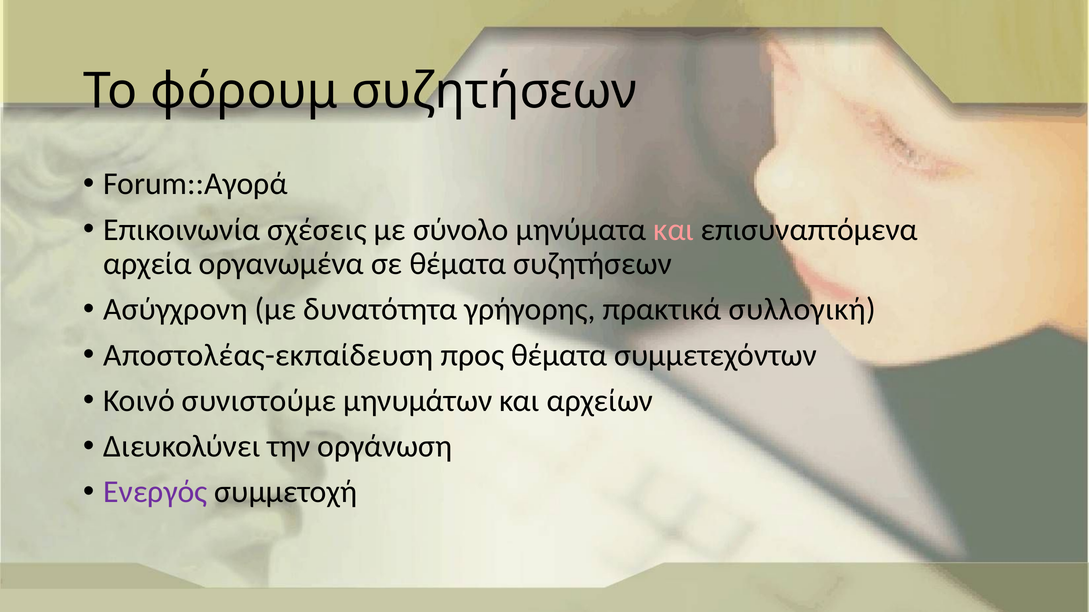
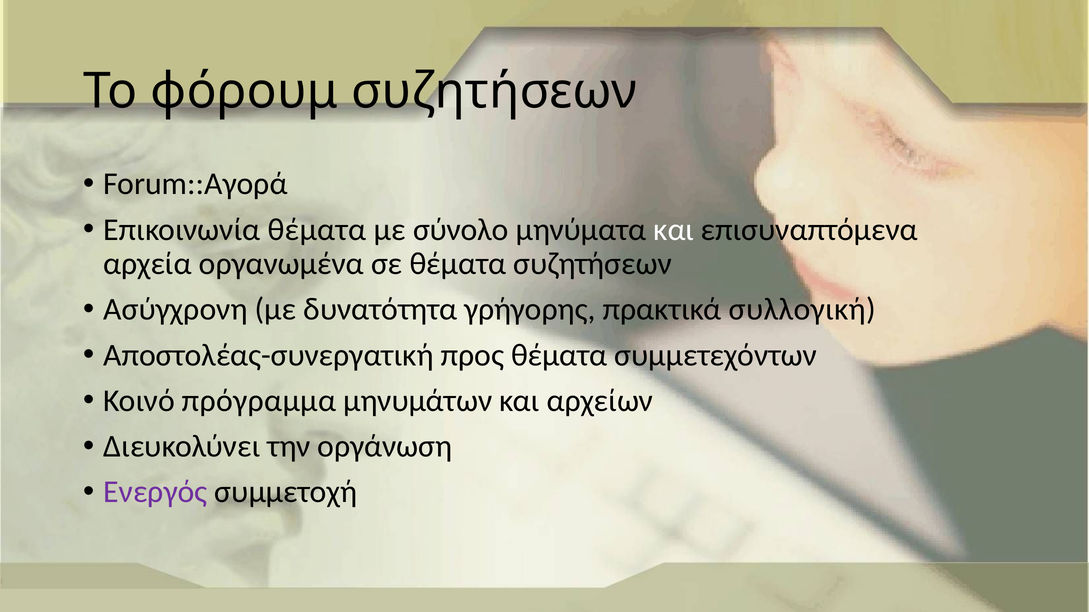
Επικοινωνία σχέσεις: σχέσεις -> θέματα (317, 230)
και colour: pink -> white (674, 230)
Αποστολέας-εκπαίδευση: Αποστολέας-εκπαίδευση -> Αποστολέας-συνεργατική (269, 355)
συνιστούμε: συνιστούμε -> πρόγραμμα (259, 401)
